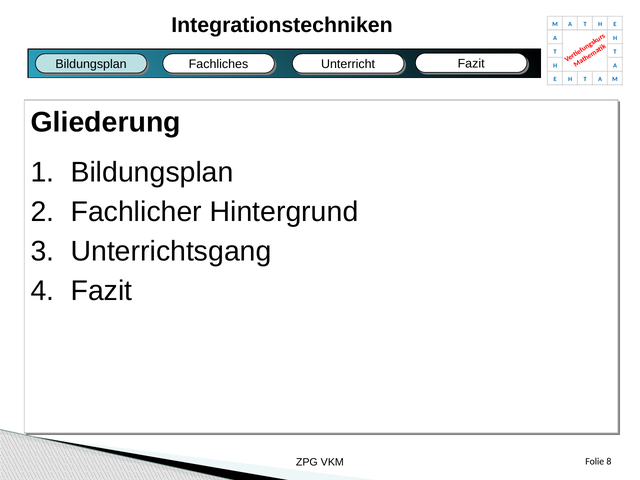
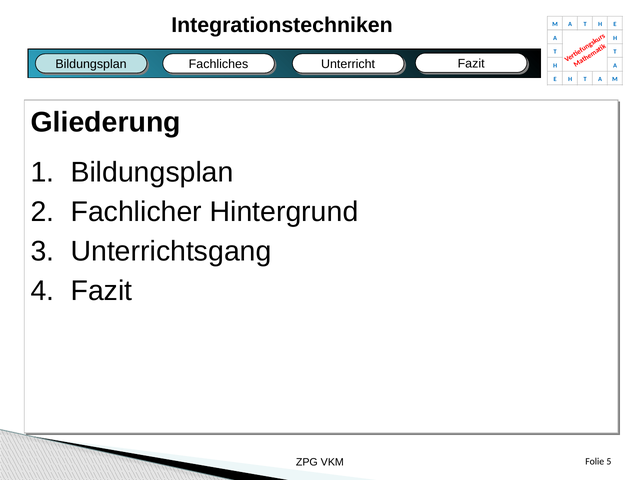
8: 8 -> 5 (609, 461)
